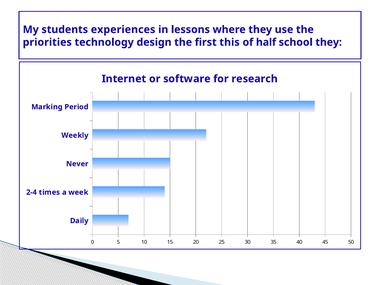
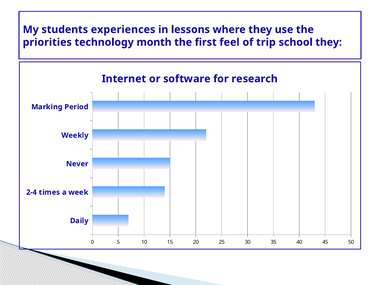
design: design -> month (154, 42)
this: this -> feel (230, 42)
half: half -> trip (266, 42)
